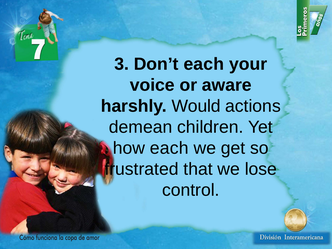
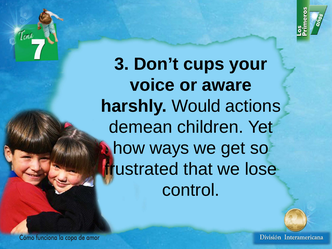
Don’t each: each -> cups (204, 64)
how each: each -> ways (169, 148)
